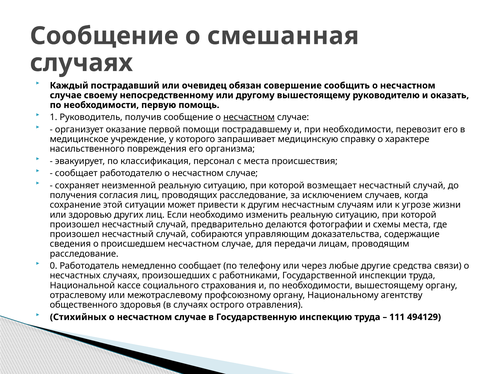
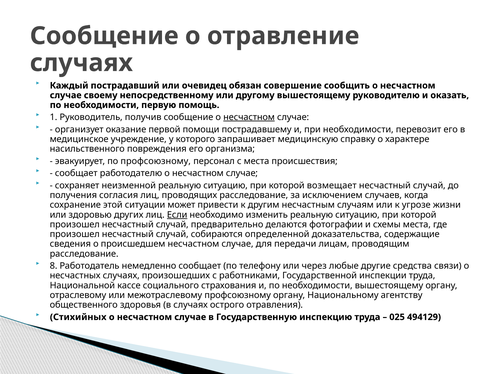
смешанная: смешанная -> отравление (283, 36)
по классификация: классификация -> профсоюзному (156, 161)
Если underline: none -> present (177, 215)
управляющим: управляющим -> определенной (277, 234)
0: 0 -> 8 (54, 266)
111: 111 -> 025 (397, 317)
